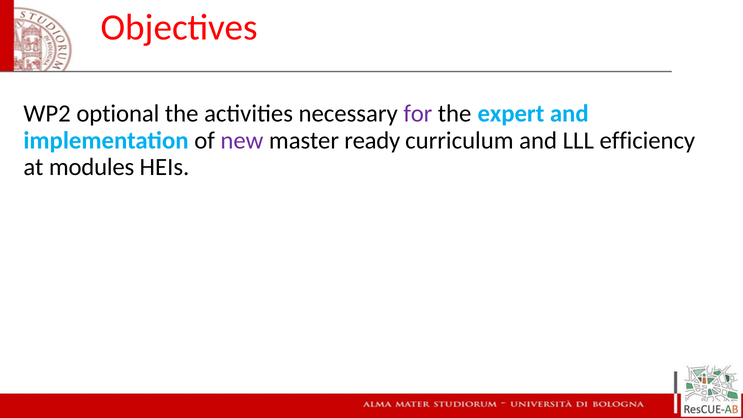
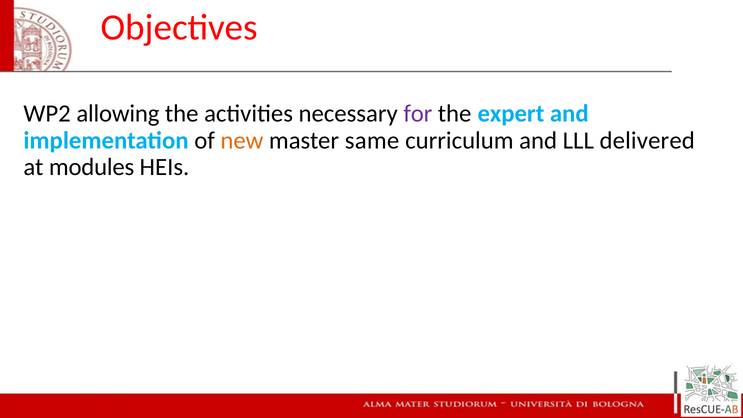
optional: optional -> allowing (118, 114)
new colour: purple -> orange (242, 140)
ready: ready -> same (372, 140)
efficiency: efficiency -> delivered (647, 140)
